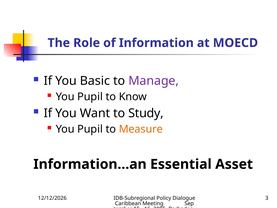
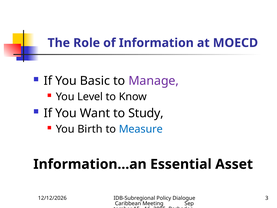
Pupil: Pupil -> Level (90, 97)
Pupil: Pupil -> Birth (90, 129)
Measure colour: orange -> blue (141, 129)
